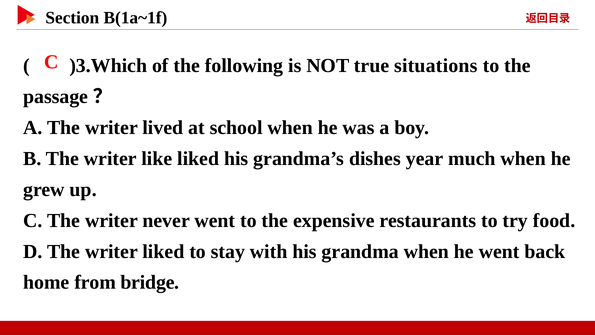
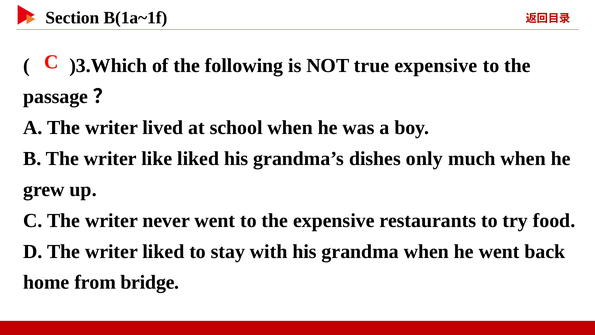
true situations: situations -> expensive (436, 66)
year: year -> only (424, 158)
